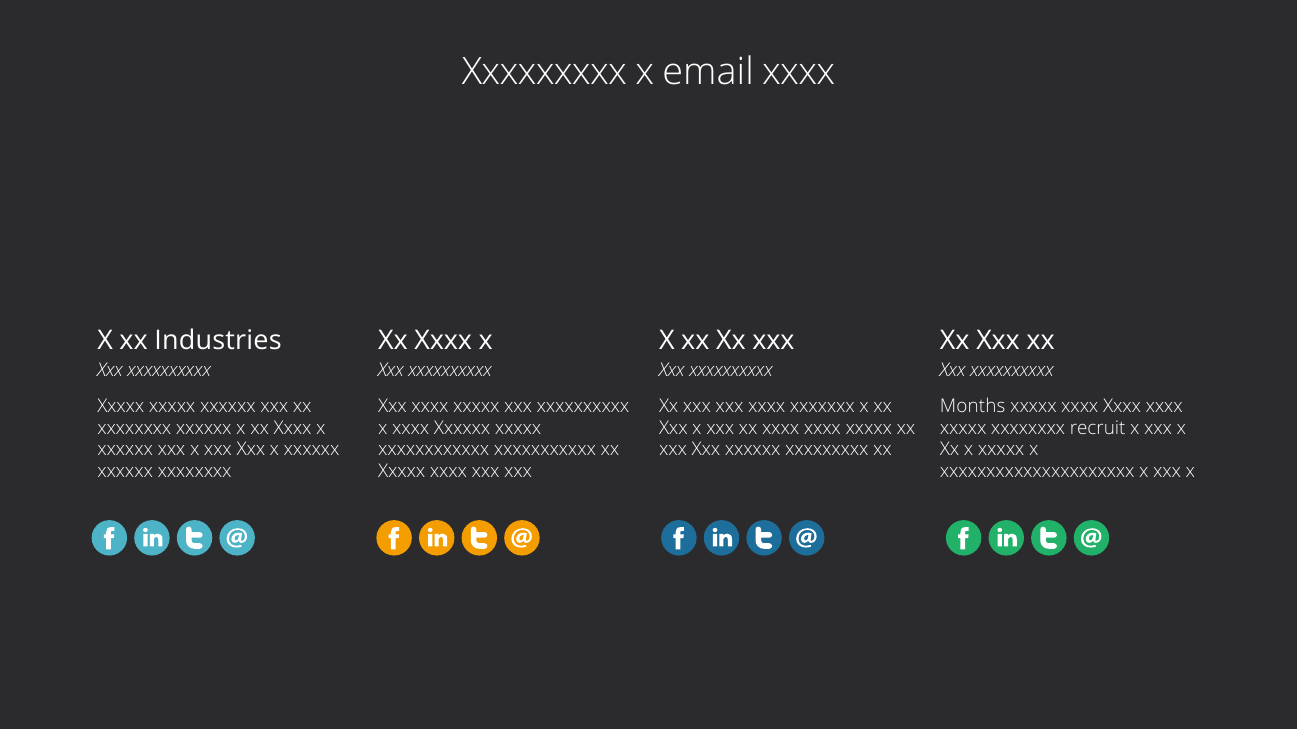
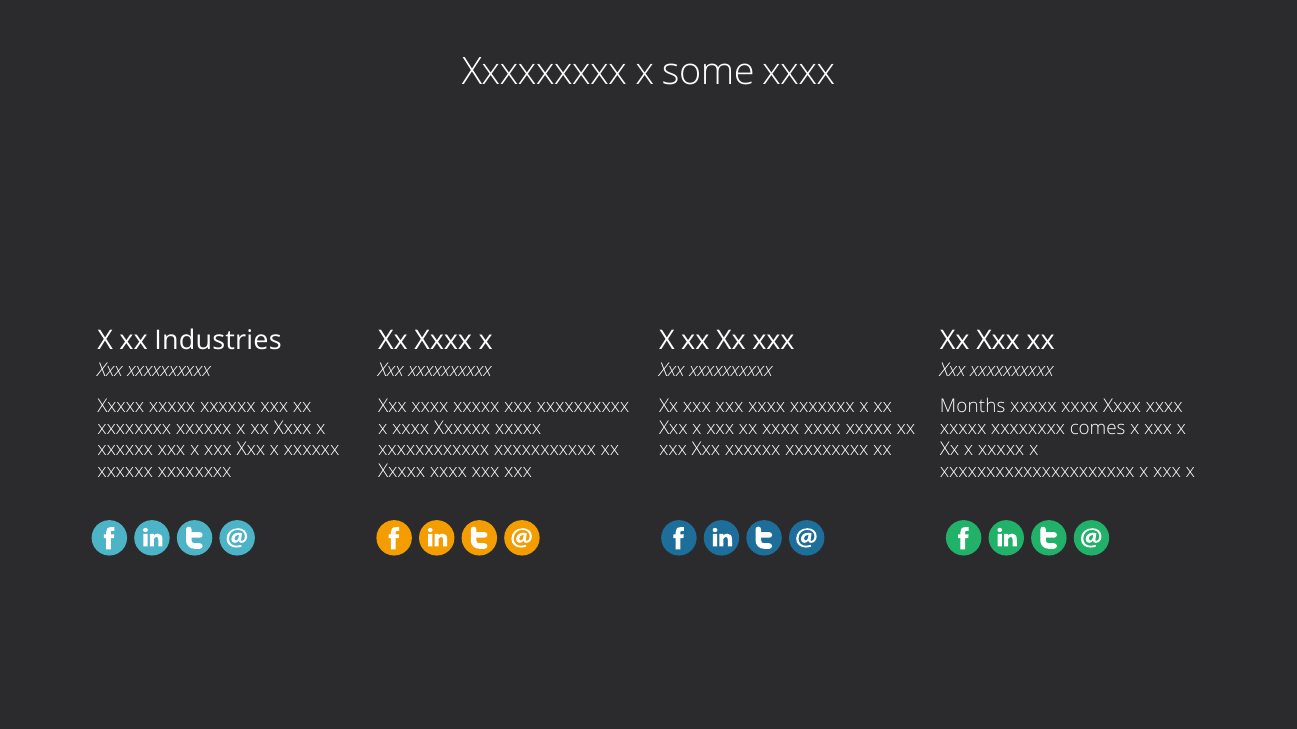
email: email -> some (708, 72)
recruit: recruit -> comes (1098, 429)
